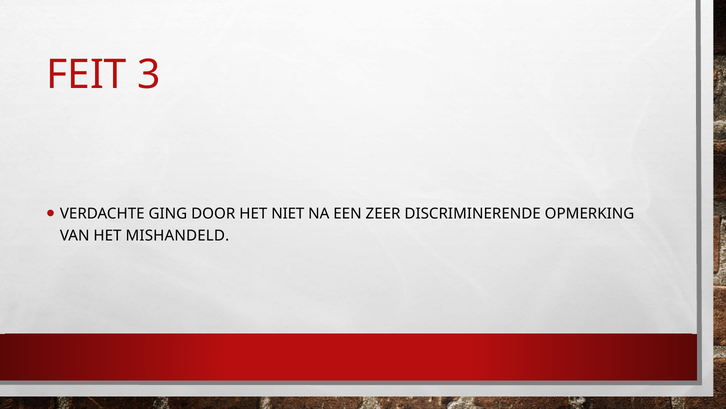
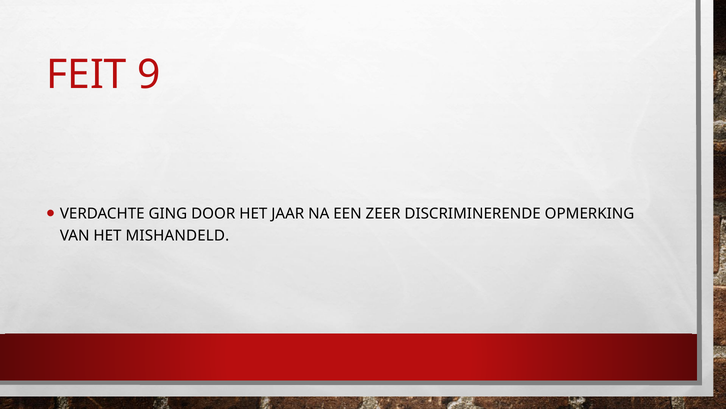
3: 3 -> 9 (149, 75)
NIET: NIET -> JAAR (288, 213)
